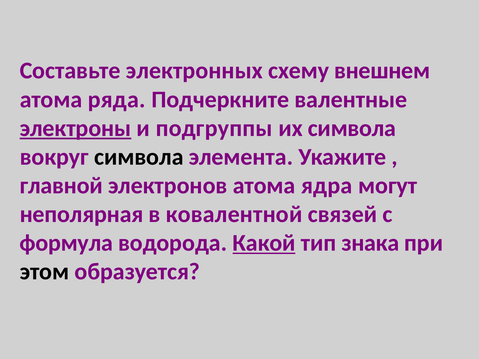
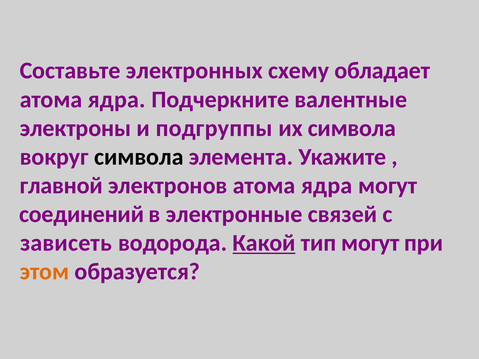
внешнем: внешнем -> обладает (382, 71)
ряда: ряда -> ядра (117, 100)
электроны underline: present -> none (75, 128)
неполярная: неполярная -> соединений (82, 214)
ковалентной: ковалентной -> электронные (234, 214)
формула: формула -> зависеть (66, 243)
тип знака: знака -> могут (370, 243)
этом colour: black -> orange (44, 272)
